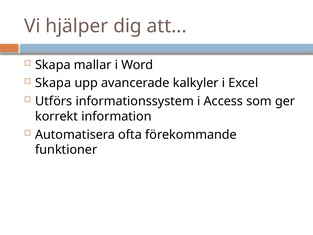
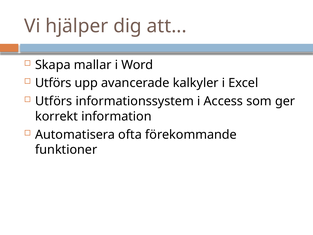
Skapa: Skapa -> Utförs (53, 83)
